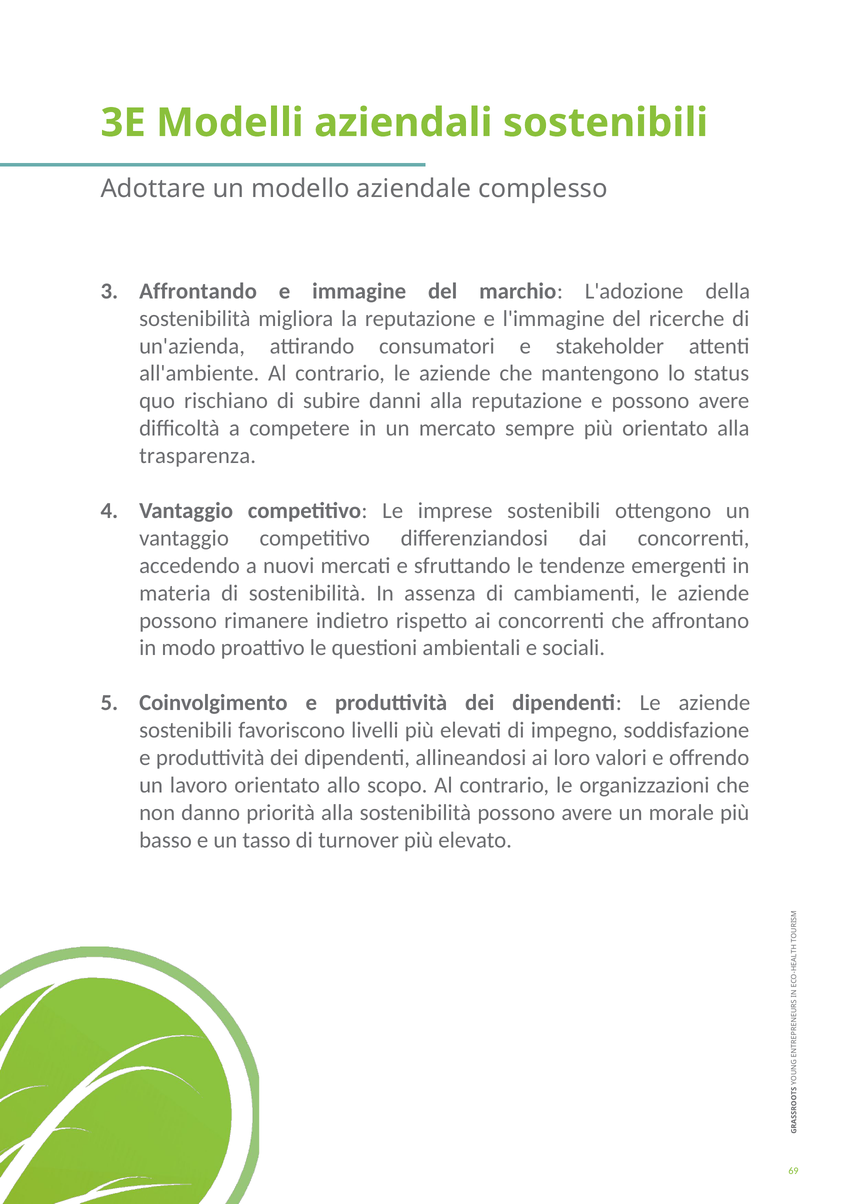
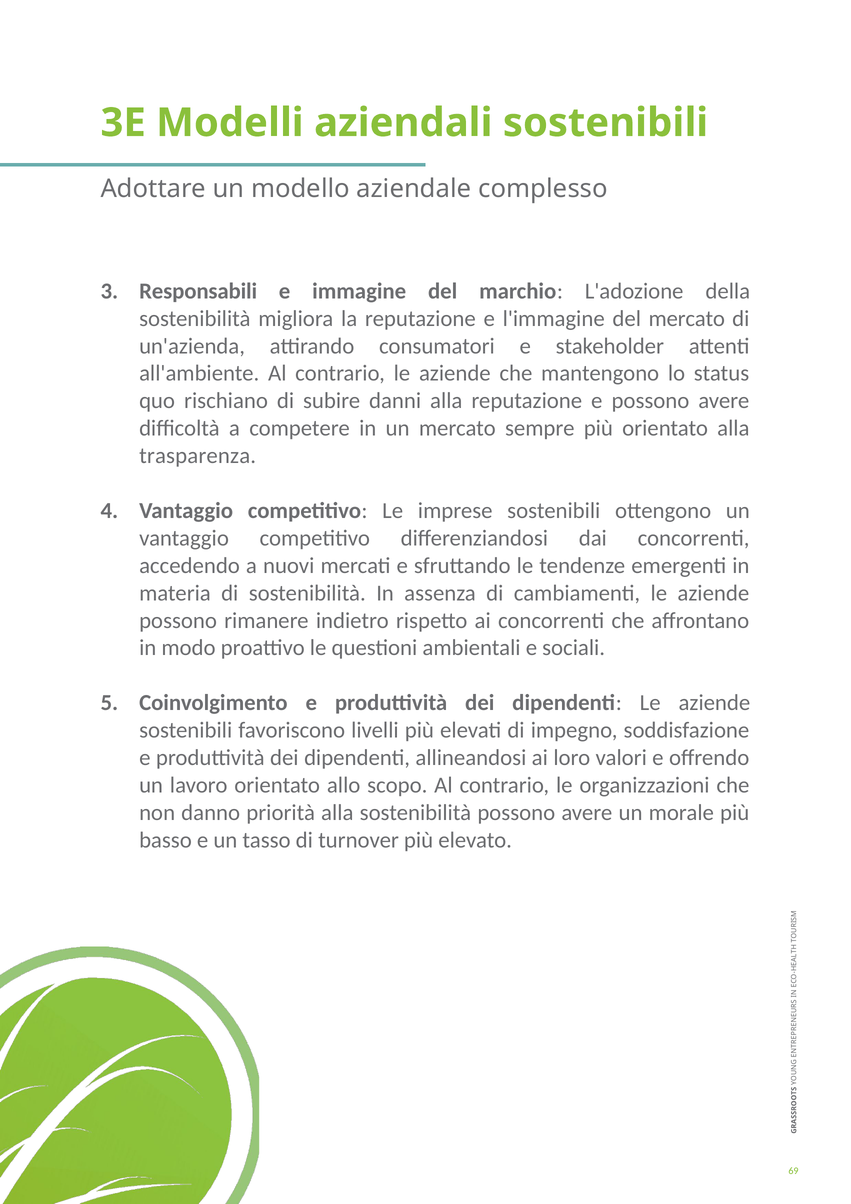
Affrontando: Affrontando -> Responsabili (198, 291)
del ricerche: ricerche -> mercato (687, 318)
